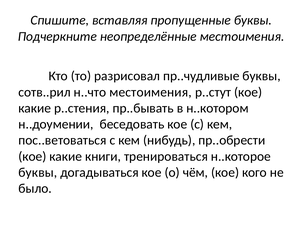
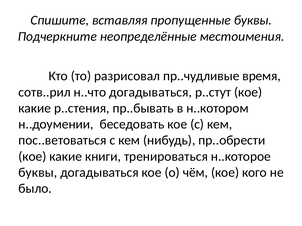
пр..чудливые буквы: буквы -> время (262, 76)
н..что местоимения: местоимения -> догадываться (151, 92)
